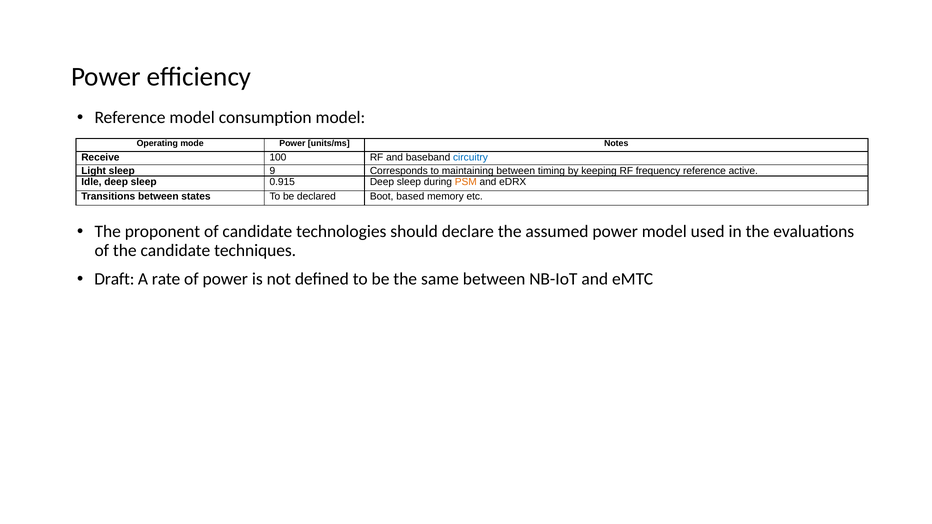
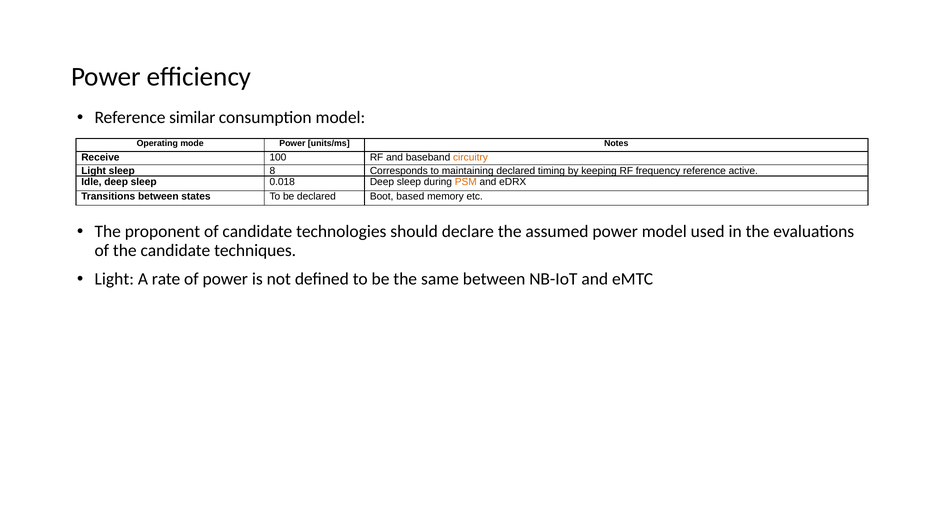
Reference model: model -> similar (192, 118)
circuitry colour: blue -> orange (470, 158)
9: 9 -> 8 (272, 171)
maintaining between: between -> declared (516, 171)
0.915: 0.915 -> 0.018 (282, 182)
Draft: Draft -> Light (114, 279)
